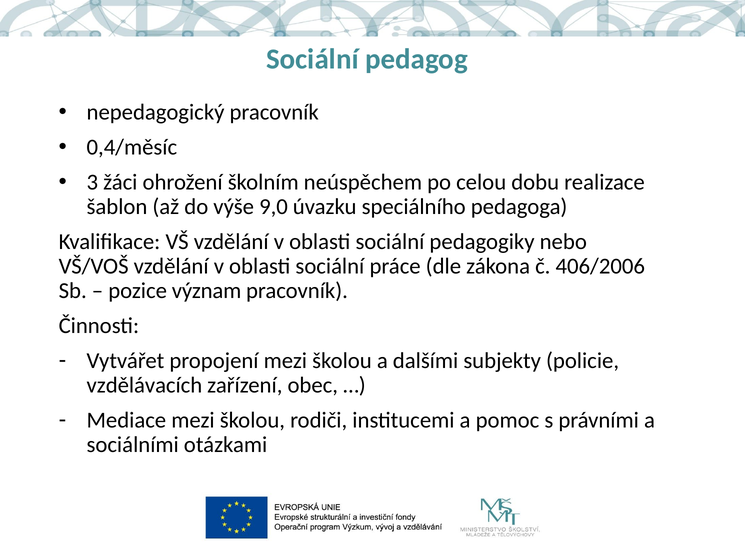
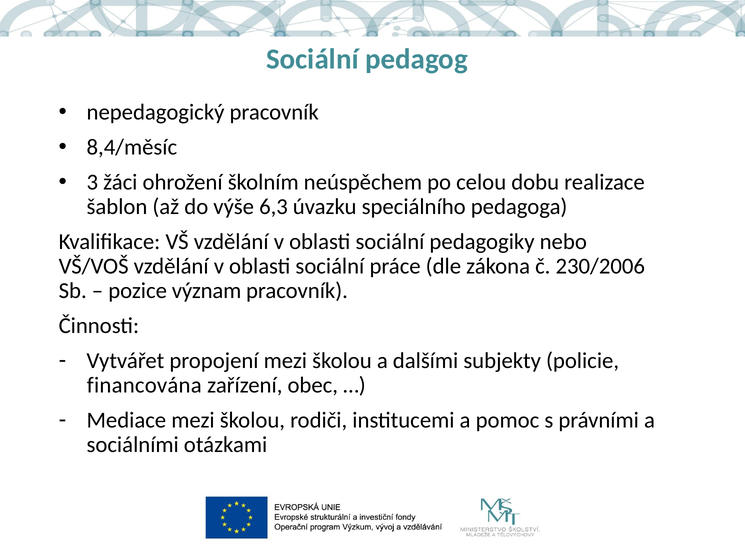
0,4/měsíc: 0,4/měsíc -> 8,4/měsíc (132, 147)
9,0: 9,0 -> 6,3 (273, 206)
406/2006: 406/2006 -> 230/2006 (600, 266)
vzdělávacích: vzdělávacích -> financována (144, 385)
